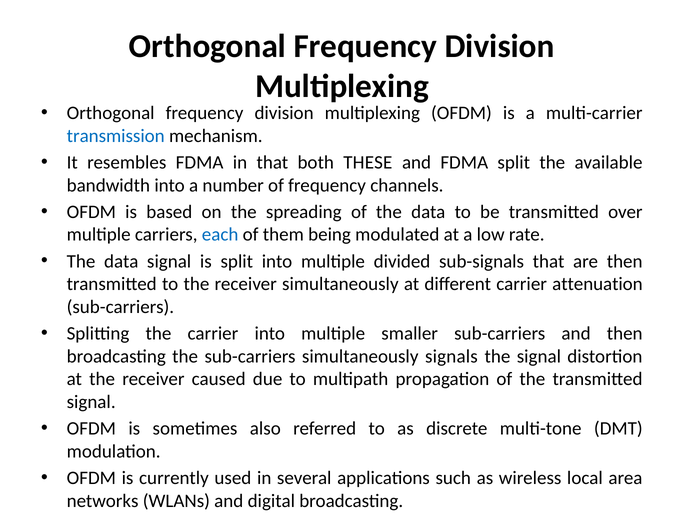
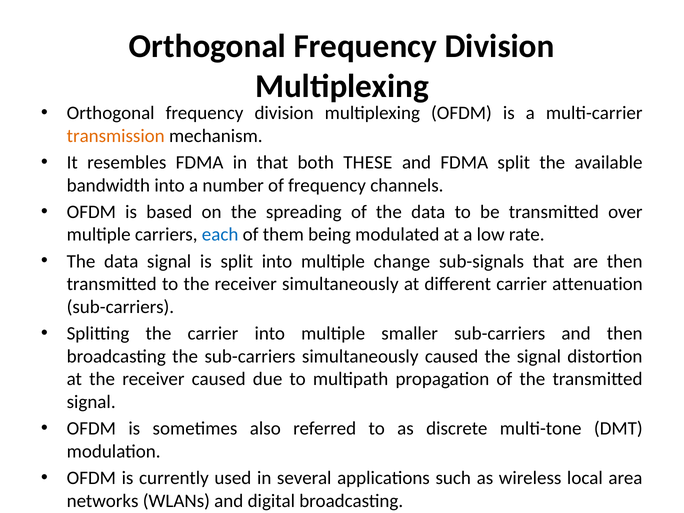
transmission colour: blue -> orange (116, 136)
divided: divided -> change (402, 261)
simultaneously signals: signals -> caused (452, 356)
